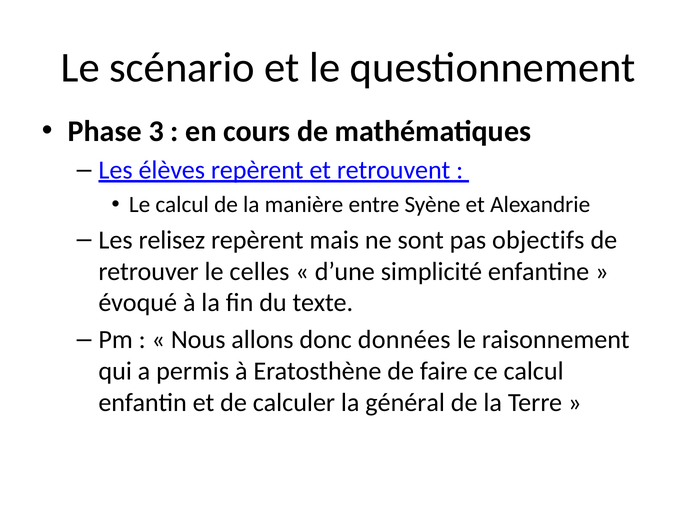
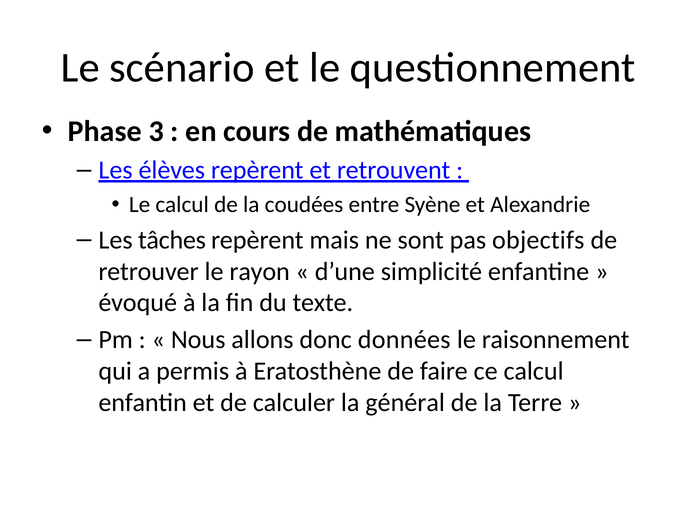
manière: manière -> coudées (304, 205)
relisez: relisez -> tâches (172, 240)
celles: celles -> rayon (260, 271)
